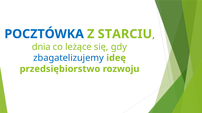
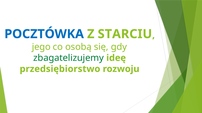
dnia: dnia -> jego (41, 47)
leżące: leżące -> osobą (78, 47)
zbagatelizujemy colour: blue -> green (69, 58)
